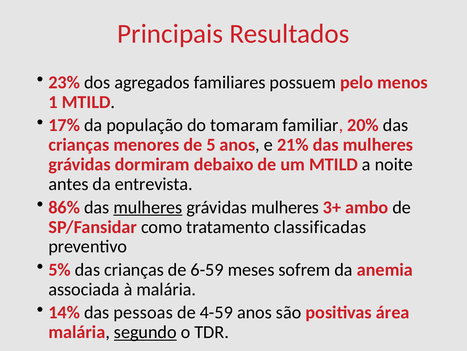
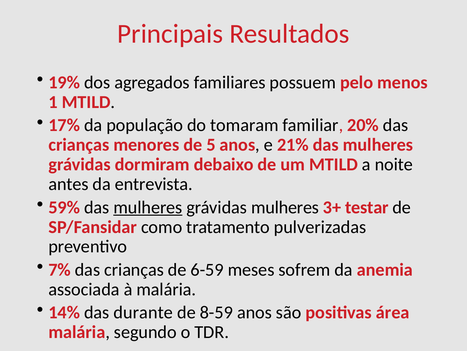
23%: 23% -> 19% (64, 82)
86%: 86% -> 59% (64, 207)
ambo: ambo -> testar (367, 207)
classificadas: classificadas -> pulverizadas (320, 227)
5%: 5% -> 7% (60, 269)
pessoas: pessoas -> durante (143, 312)
4-59: 4-59 -> 8-59 (216, 312)
segundo underline: present -> none (145, 332)
